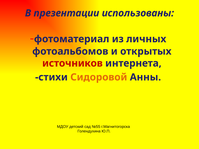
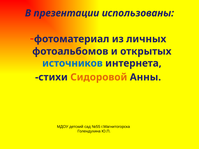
источников colour: red -> blue (72, 63)
